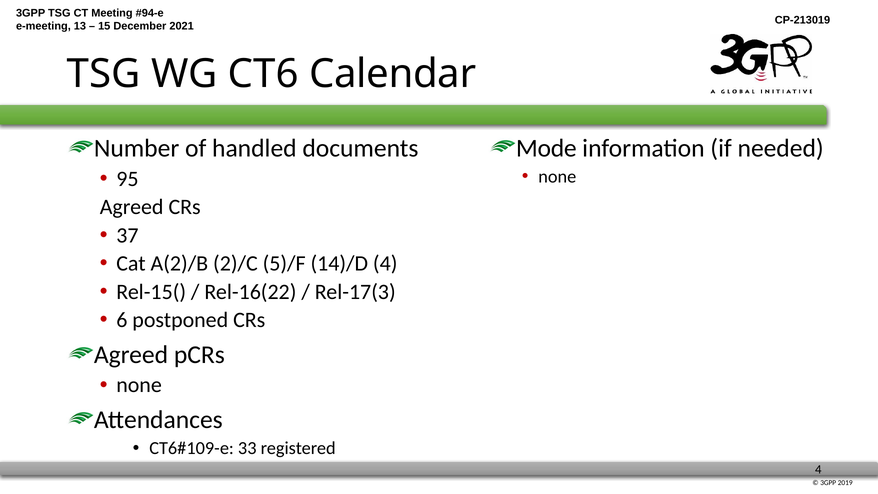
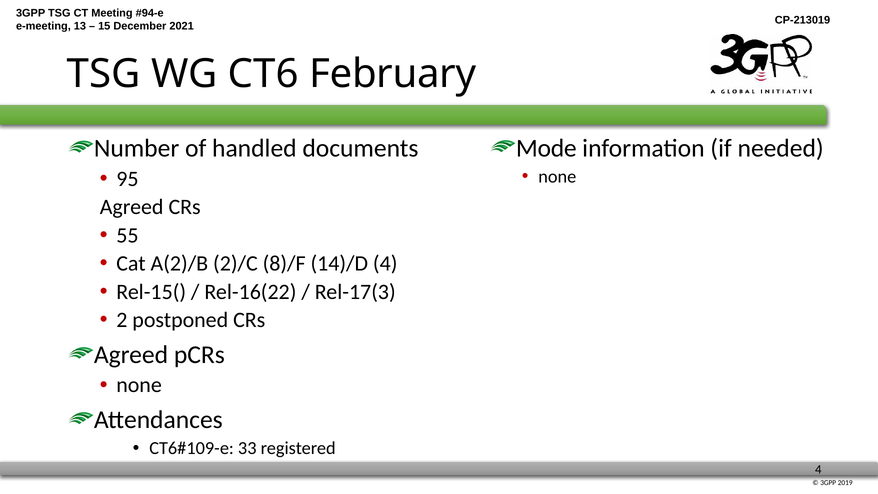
Calendar: Calendar -> February (393, 74)
37: 37 -> 55 (127, 235)
5)/F: 5)/F -> 8)/F (284, 263)
6: 6 -> 2 (122, 320)
